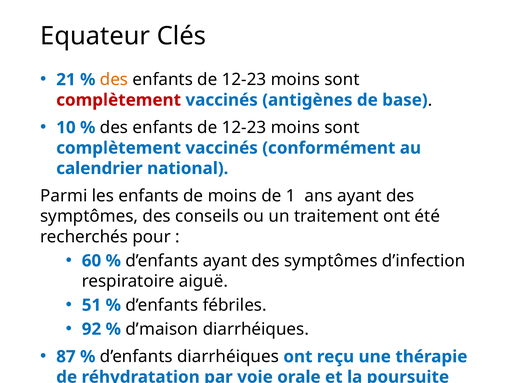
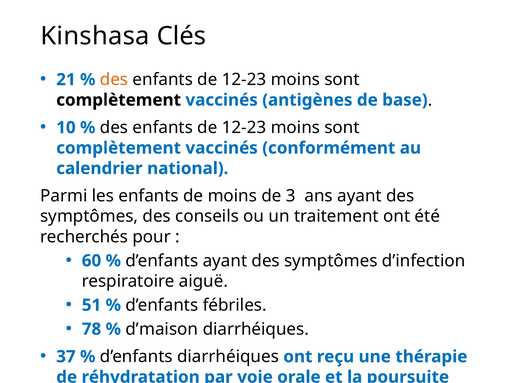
Equateur: Equateur -> Kinshasa (95, 36)
complètement colour: red -> black (119, 100)
1: 1 -> 3 (291, 196)
92: 92 -> 78 (91, 329)
87: 87 -> 37 (66, 357)
